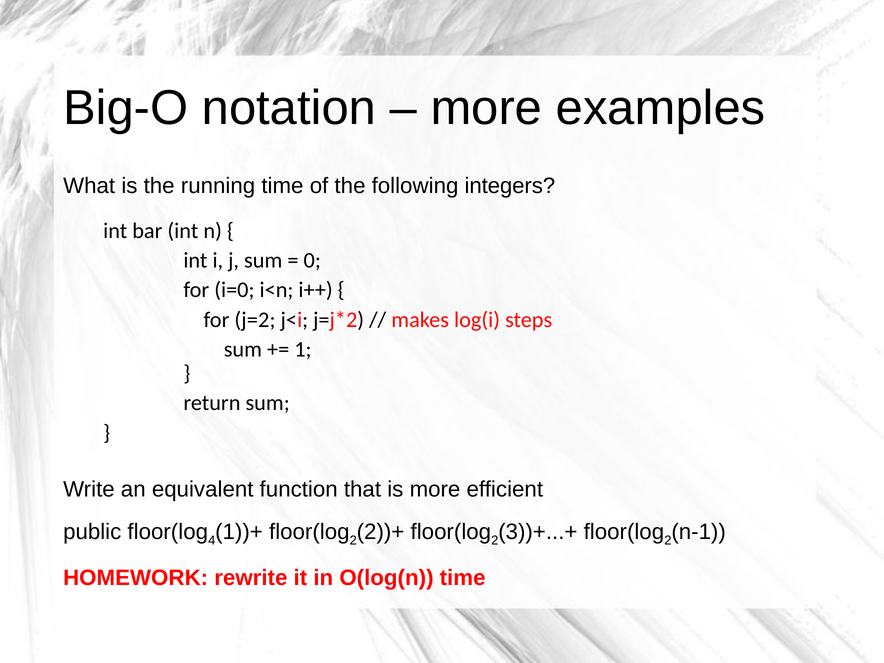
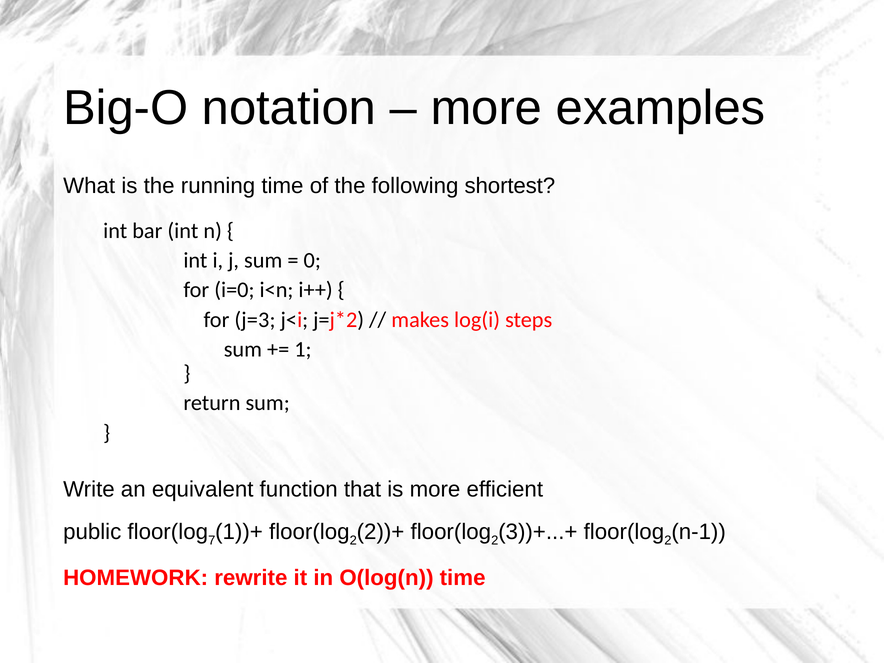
integers: integers -> shortest (510, 186)
j=2: j=2 -> j=3 (255, 320)
4: 4 -> 7 (212, 540)
